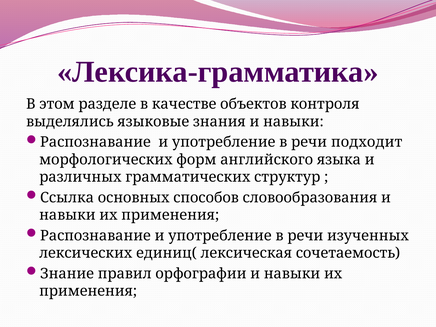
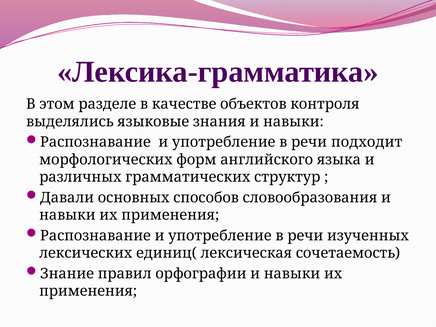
Ссылка: Ссылка -> Давали (67, 198)
